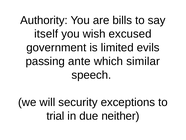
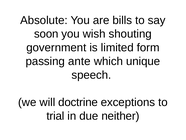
Authority: Authority -> Absolute (44, 20)
itself: itself -> soon (46, 34)
excused: excused -> shouting (130, 34)
evils: evils -> form (148, 47)
similar: similar -> unique (143, 61)
security: security -> doctrine (78, 102)
